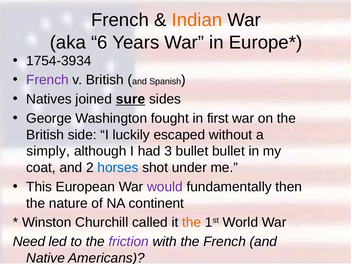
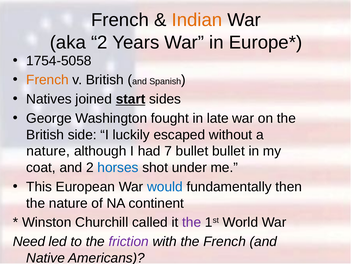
aka 6: 6 -> 2 (99, 42)
1754-3934: 1754-3934 -> 1754-5058 (59, 61)
French colour: purple -> orange (47, 80)
sure: sure -> start (131, 99)
first: first -> late (218, 118)
simply: simply -> nature (48, 151)
3: 3 -> 7 (168, 151)
would colour: purple -> blue (165, 187)
the colour: orange -> purple (192, 222)
